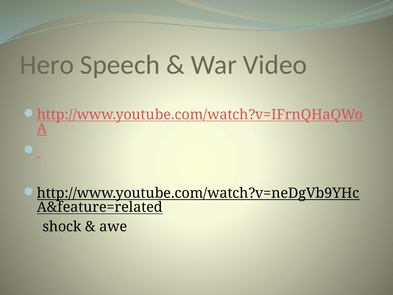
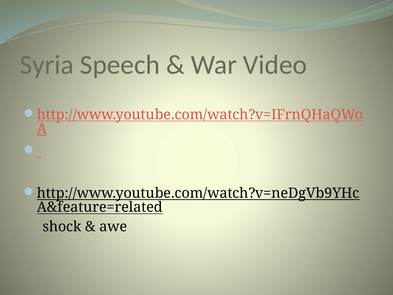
Hero: Hero -> Syria (47, 65)
